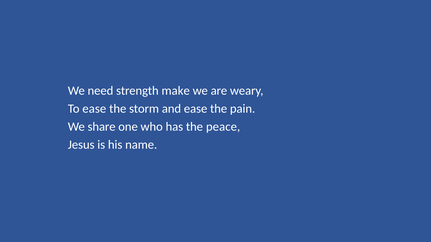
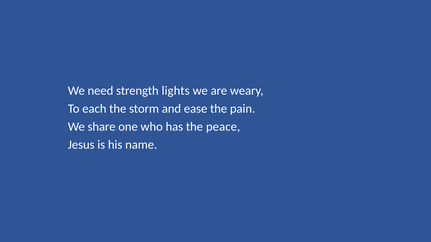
make: make -> lights (176, 91)
To ease: ease -> each (94, 109)
